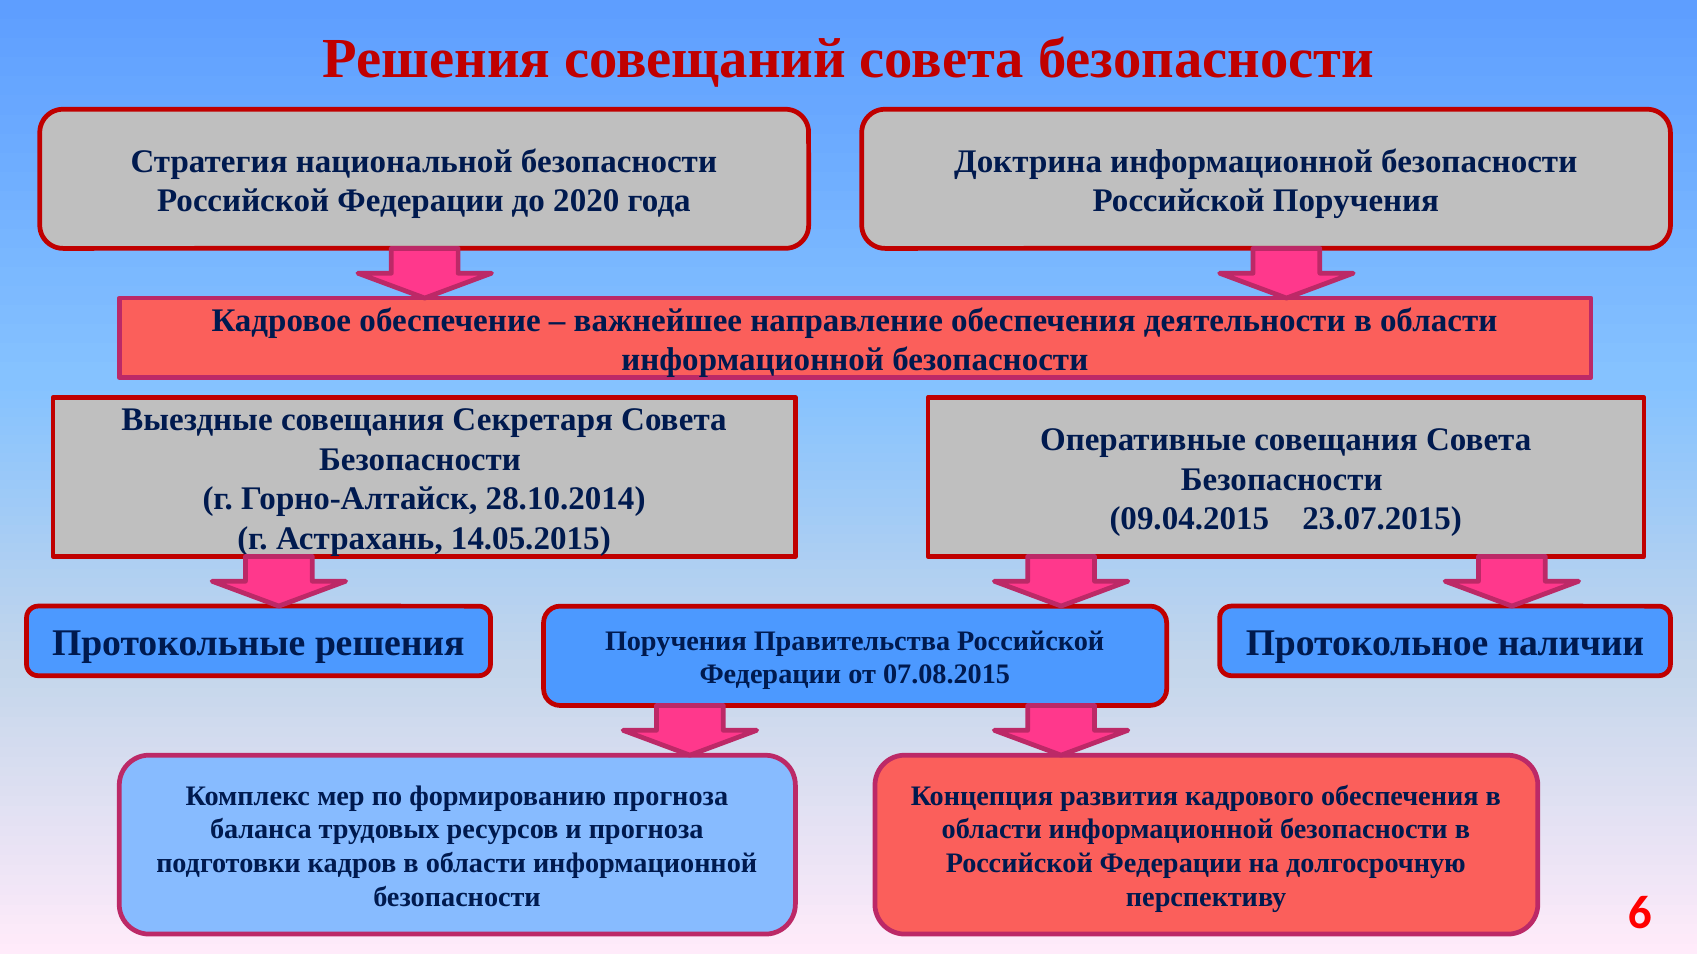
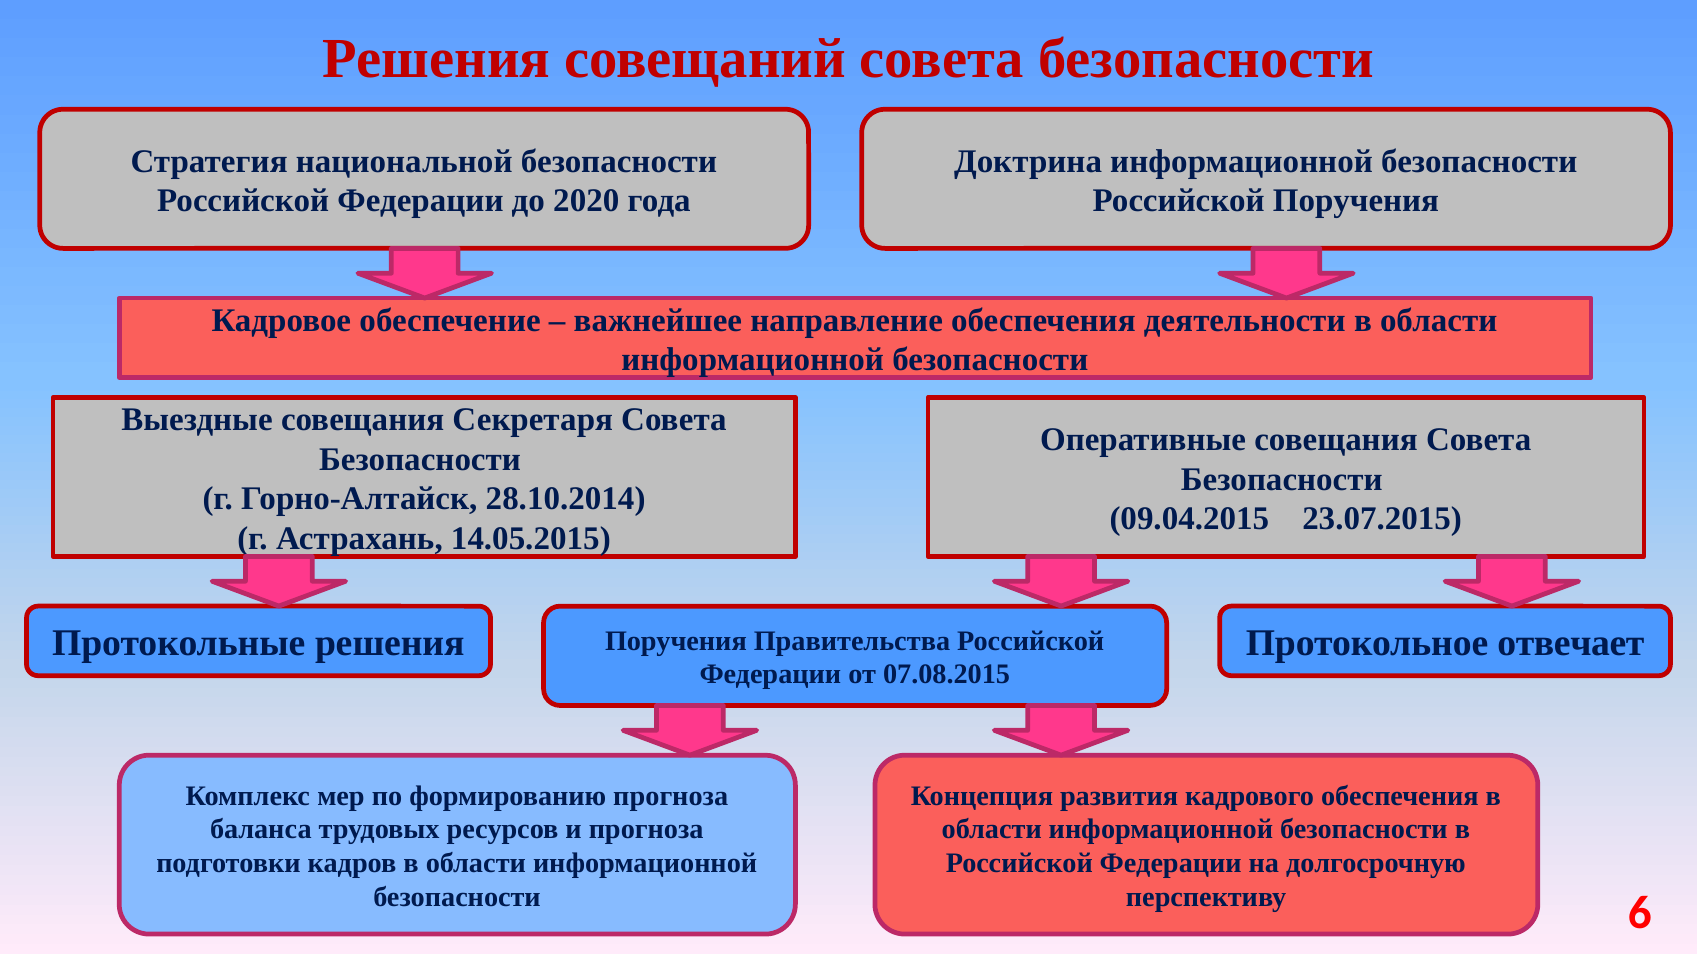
наличии: наличии -> отвечает (1571, 644)
